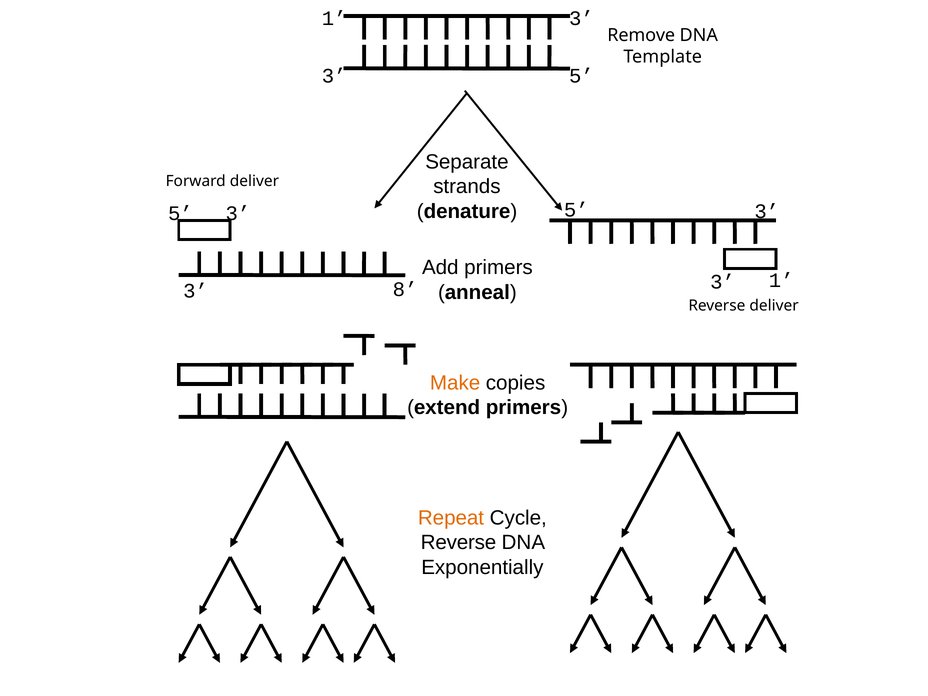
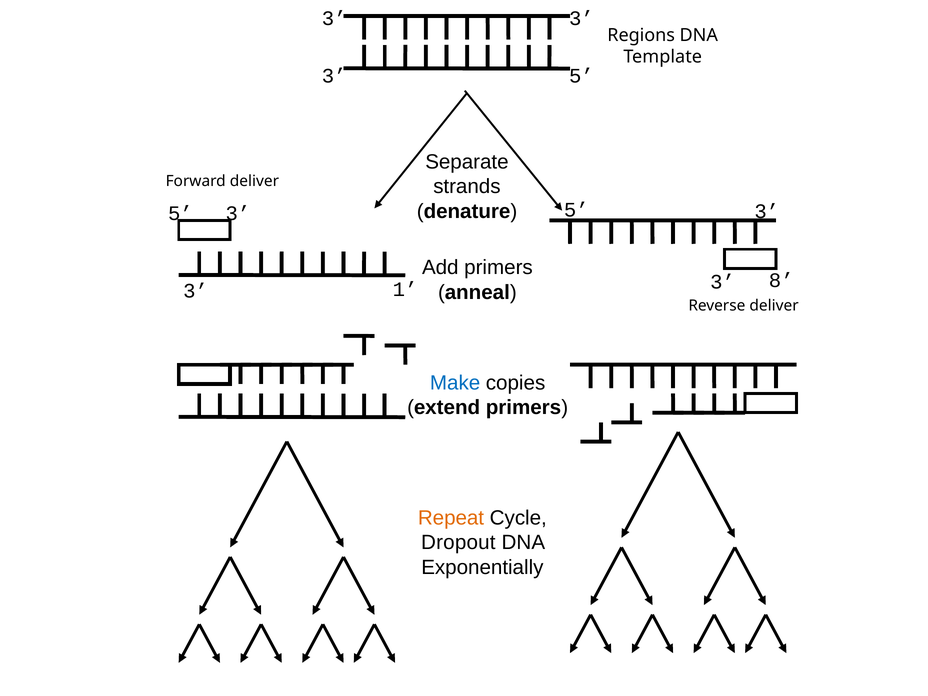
1: 1 -> 3 (334, 18)
Remove: Remove -> Regions (641, 35)
1: 1 -> 8 (781, 280)
8: 8 -> 1 (405, 290)
Make colour: orange -> blue (455, 383)
Reverse: Reverse -> Dropout (458, 542)
